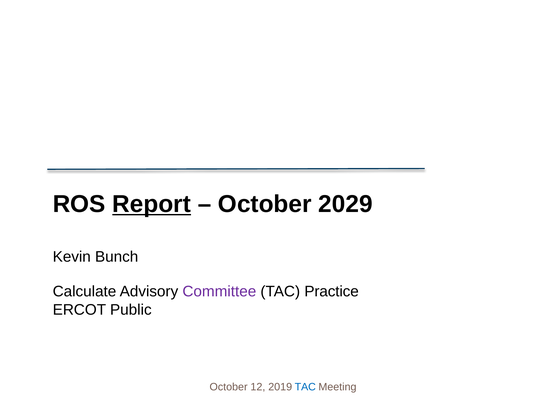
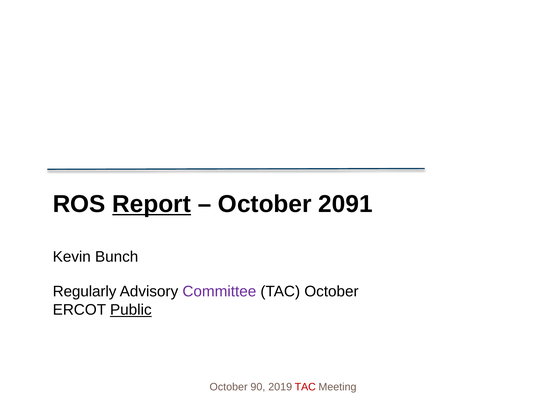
2029: 2029 -> 2091 (345, 204)
Calculate: Calculate -> Regularly (85, 291)
TAC Practice: Practice -> October (331, 291)
Public underline: none -> present (131, 310)
12: 12 -> 90 (258, 387)
TAC colour: blue -> red (305, 387)
